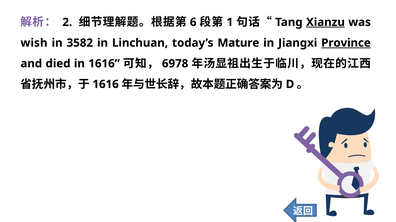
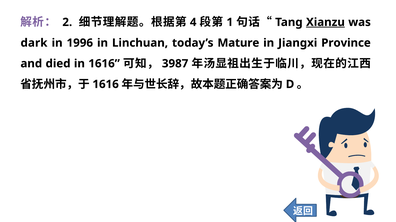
6: 6 -> 4 (193, 22)
wish: wish -> dark (34, 43)
3582: 3582 -> 1996 (80, 43)
Province underline: present -> none (346, 43)
6978: 6978 -> 3987 (175, 64)
